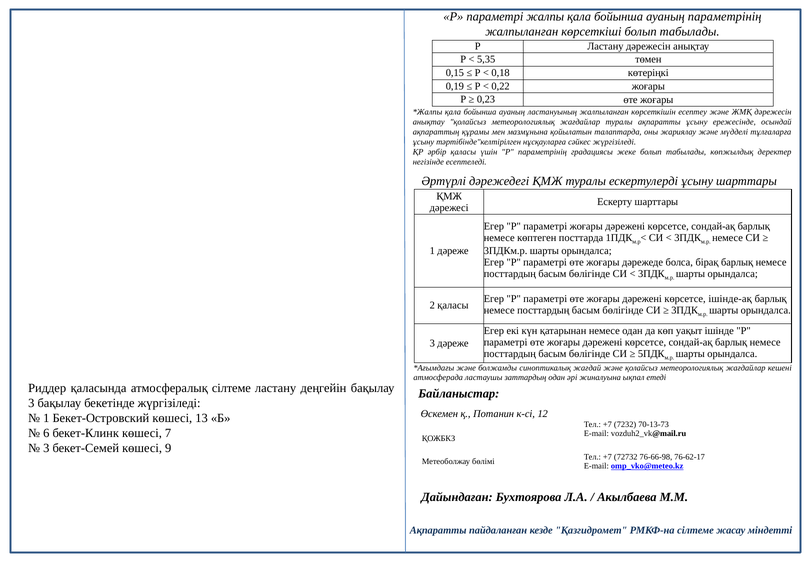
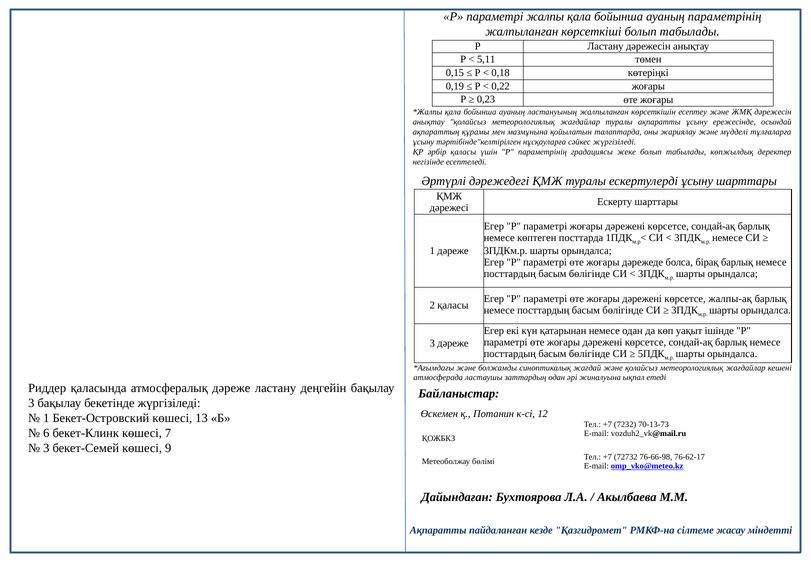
5,35: 5,35 -> 5,11 (486, 59)
ішінде-ақ: ішінде-ақ -> жалпы-ақ (730, 299)
атмосфералық сілтеме: сілтеме -> дәреже (231, 388)
